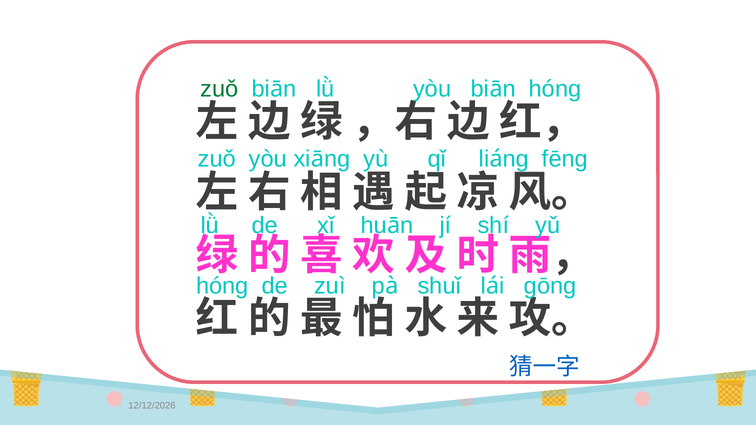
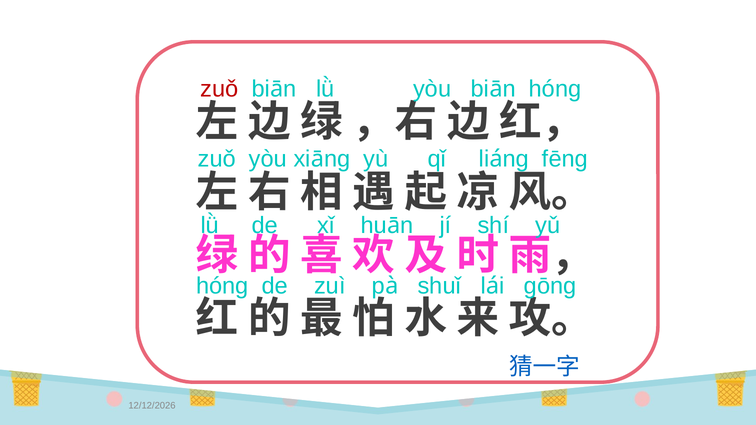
zuǒ colour: green -> red (220, 89)
